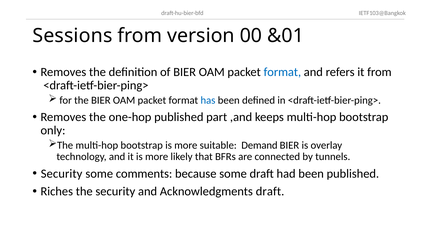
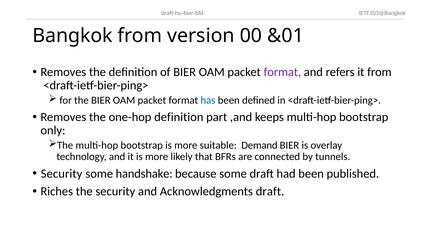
Sessions: Sessions -> Bangkok (73, 36)
format colour: blue -> purple (282, 72)
one-hop published: published -> definition (179, 117)
comments: comments -> handshake (144, 174)
